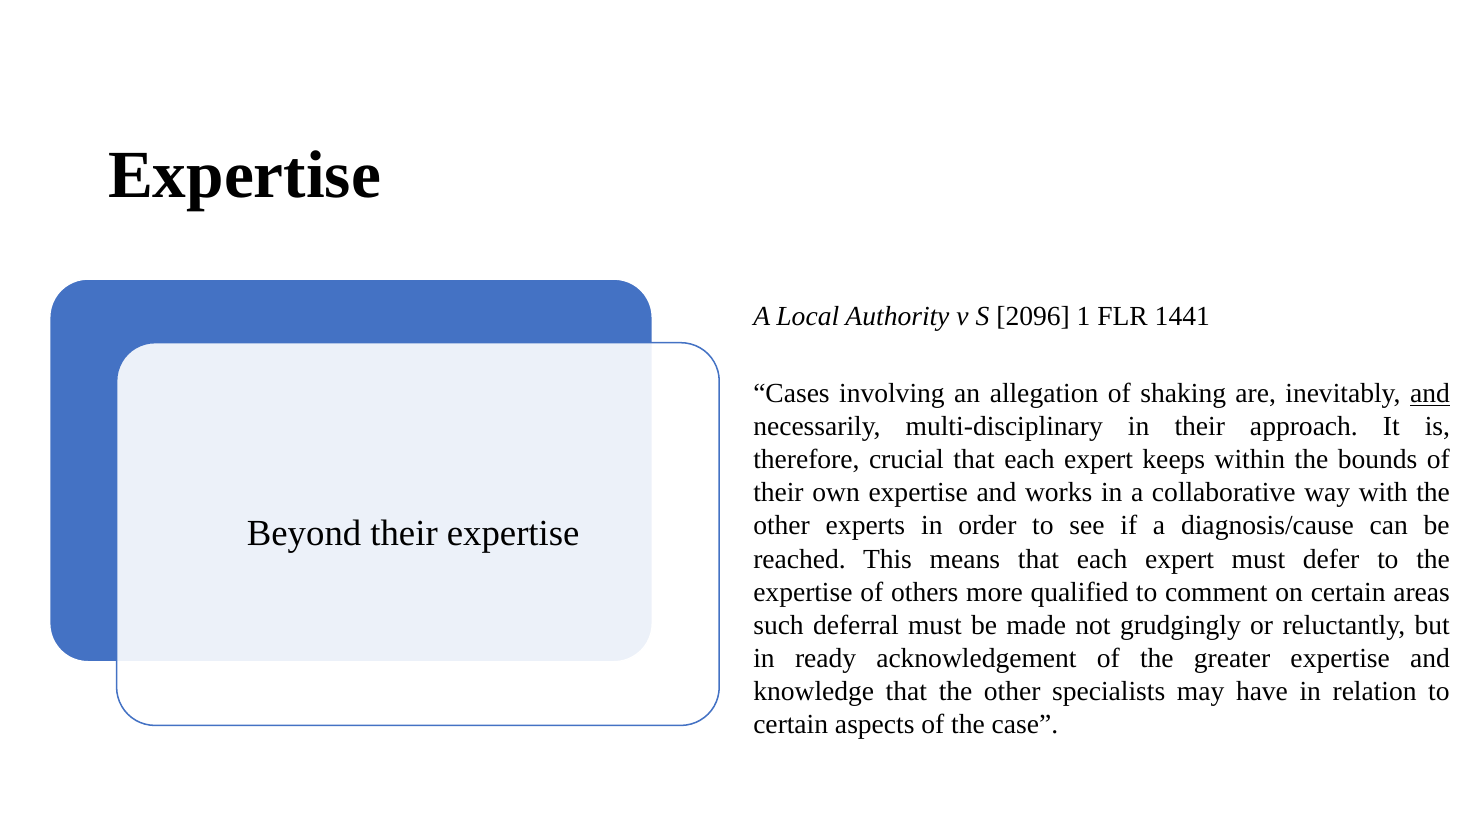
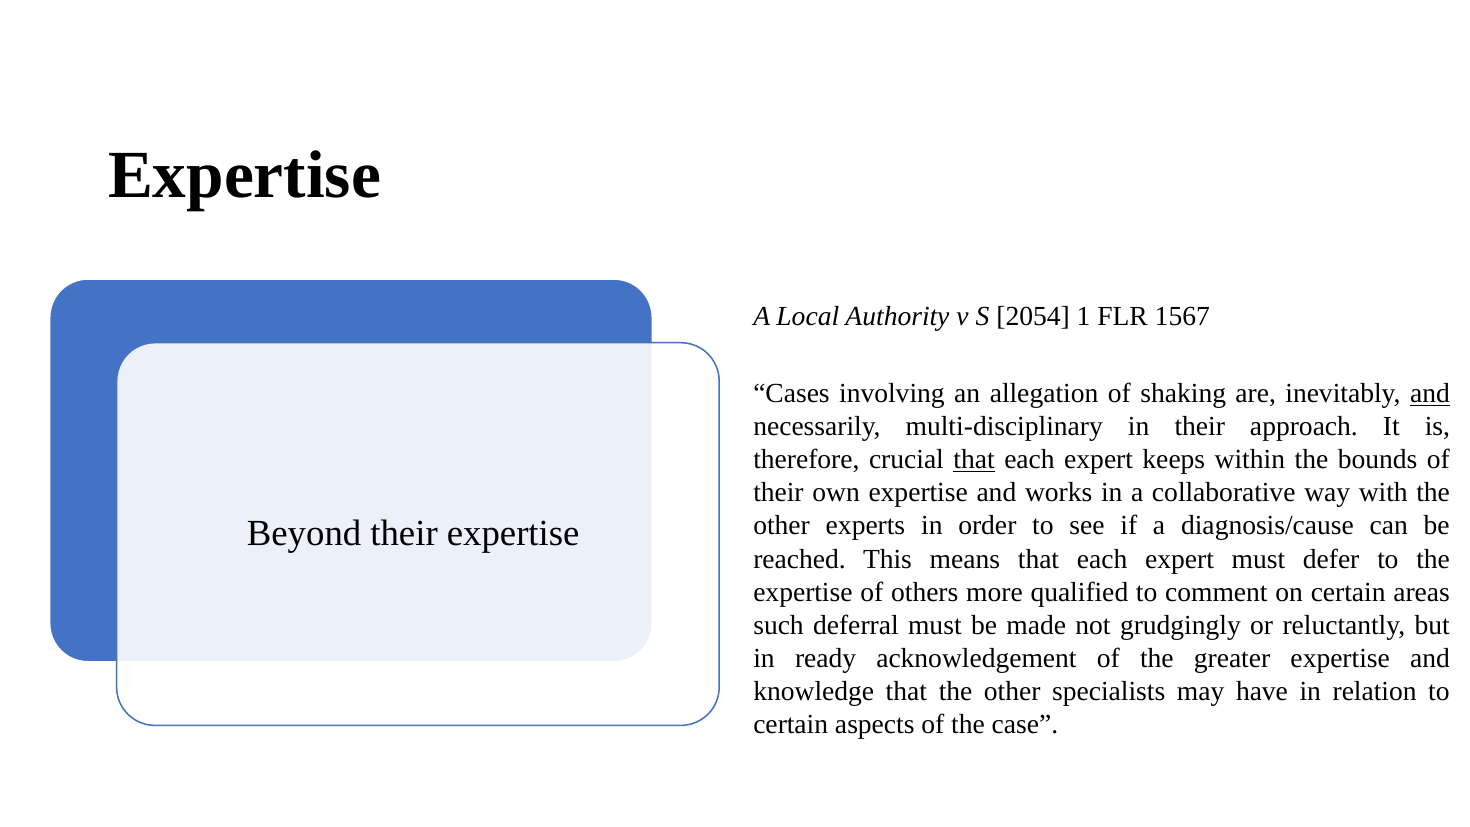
2096: 2096 -> 2054 (1033, 316)
1441: 1441 -> 1567 (1182, 316)
that underline: none -> present (974, 460)
